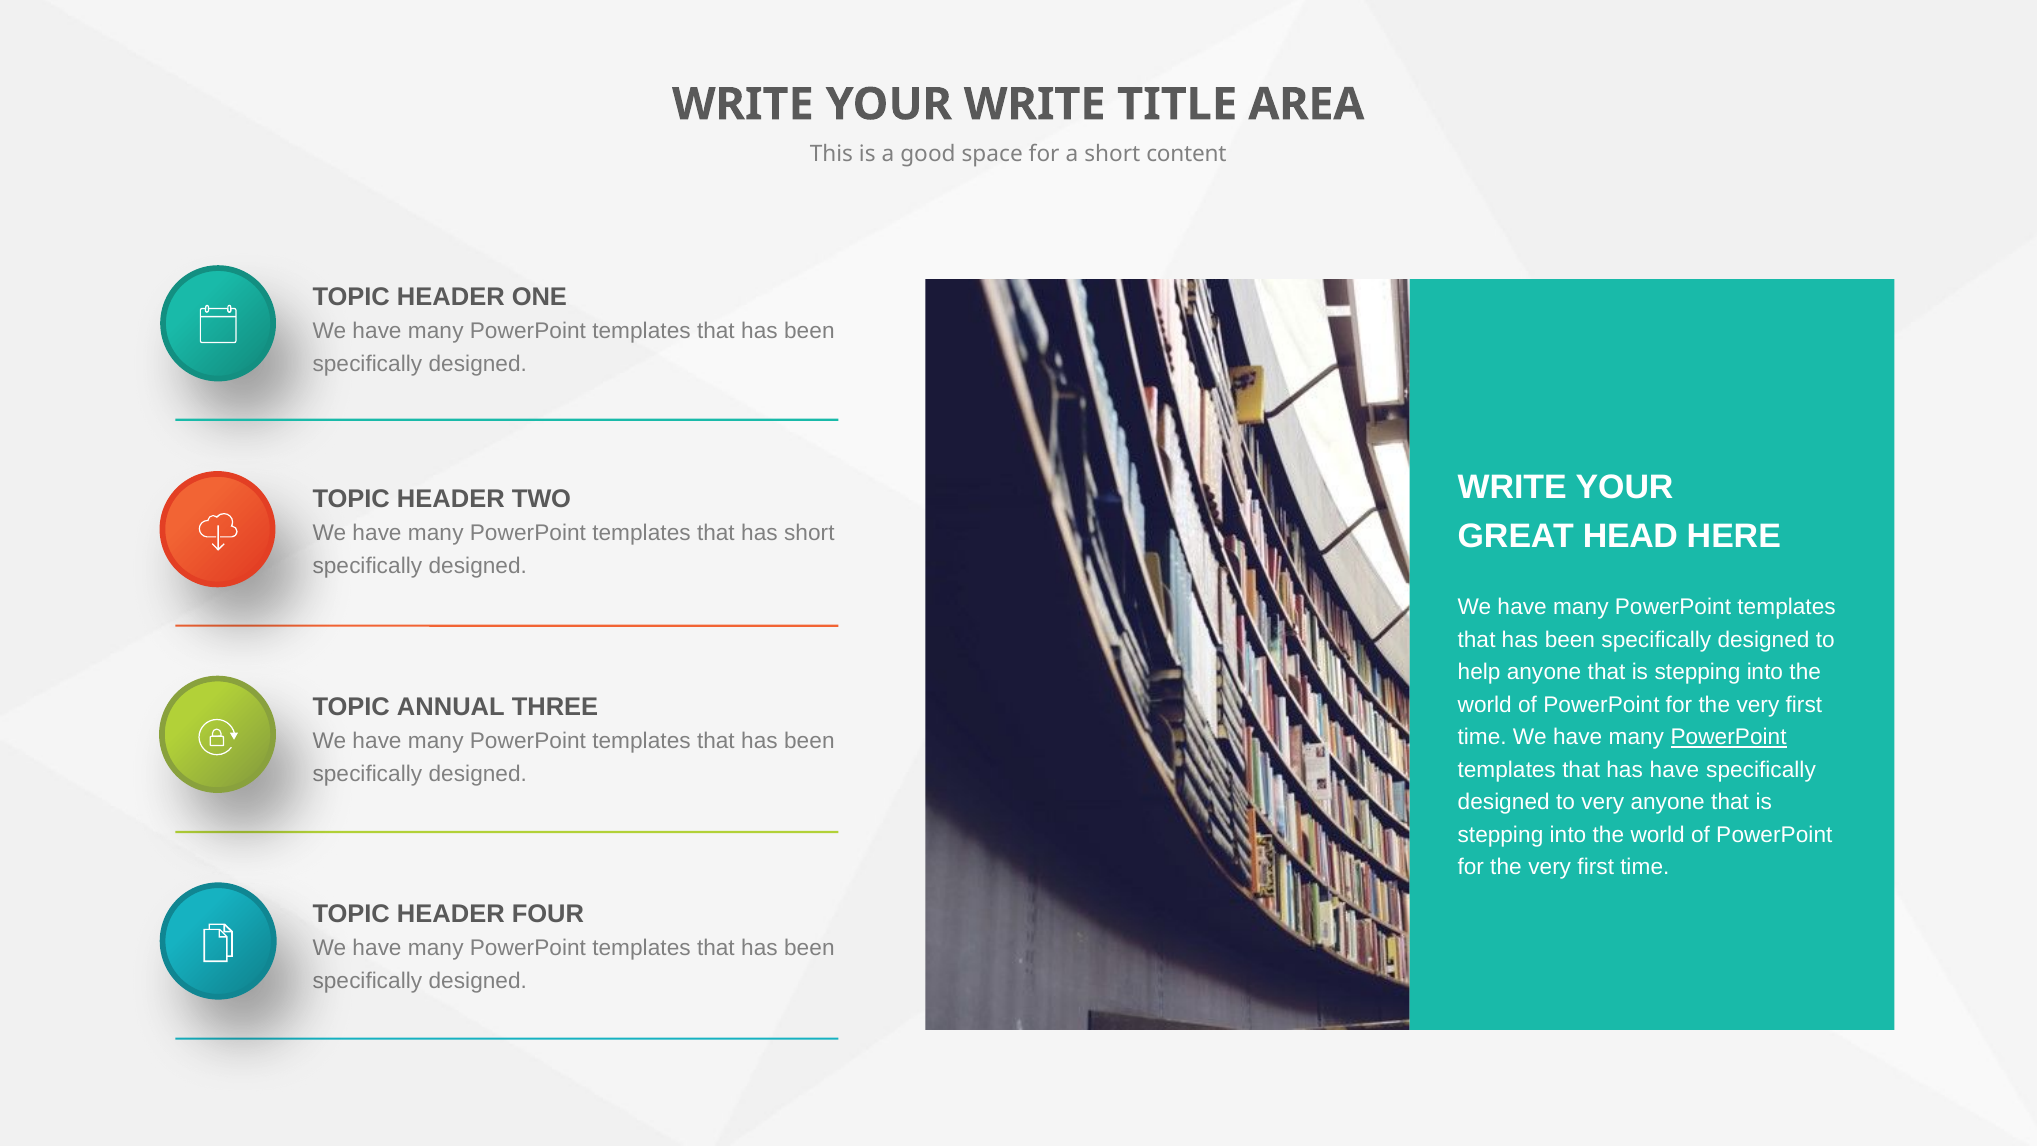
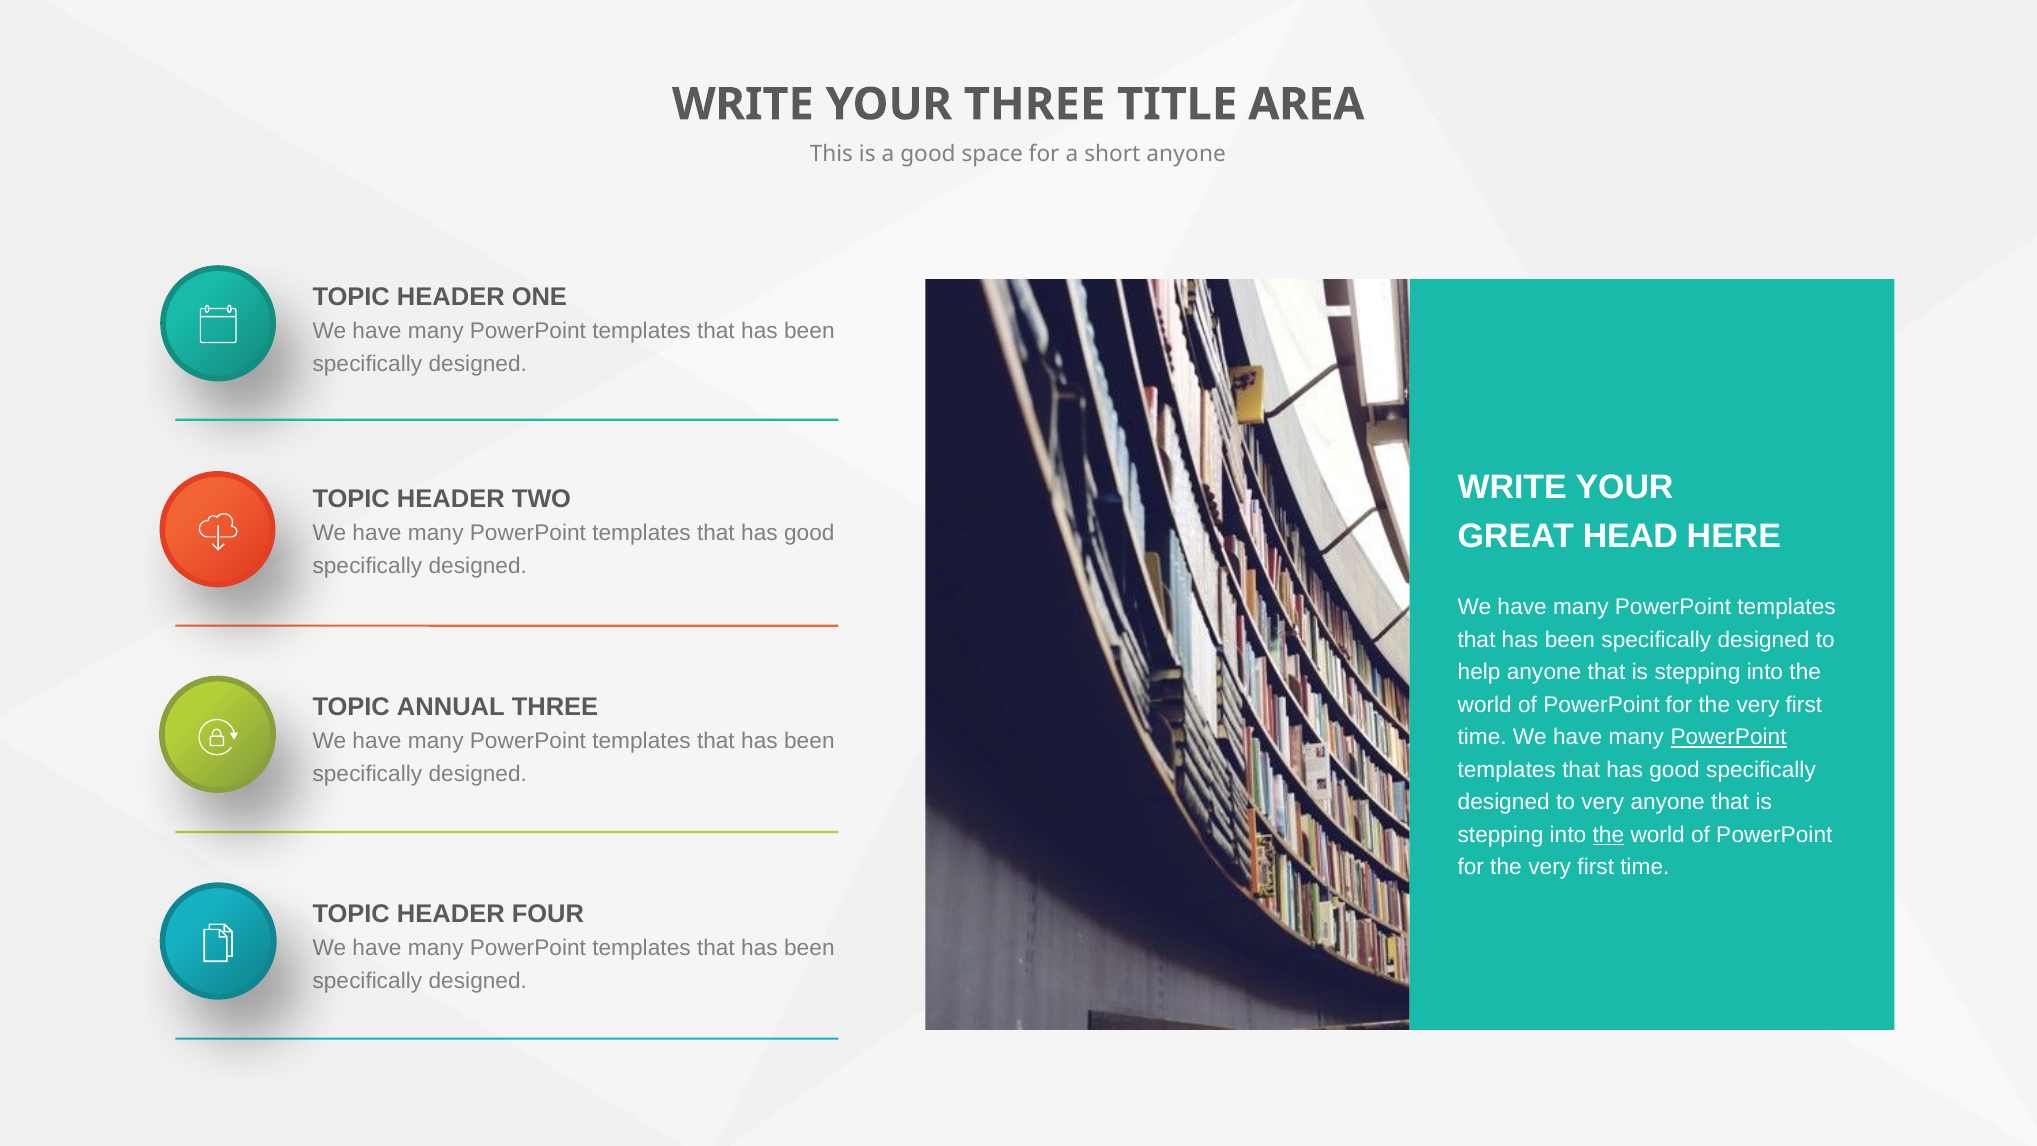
YOUR WRITE: WRITE -> THREE (1035, 104)
short content: content -> anyone (1186, 154)
short: short -> good (809, 533)
have: have -> good (1675, 769)
the underline: none -> present (1608, 834)
